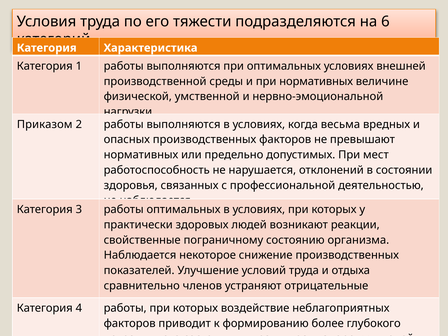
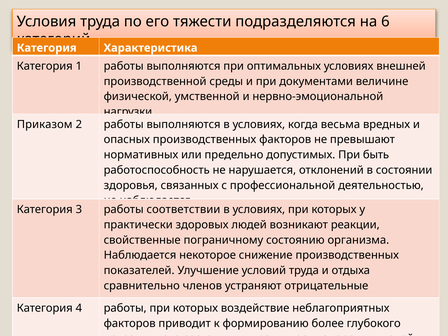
при нормативных: нормативных -> документами (316, 81)
мест: мест -> быть (376, 155)
работы оптимальных: оптимальных -> соответствии (183, 210)
